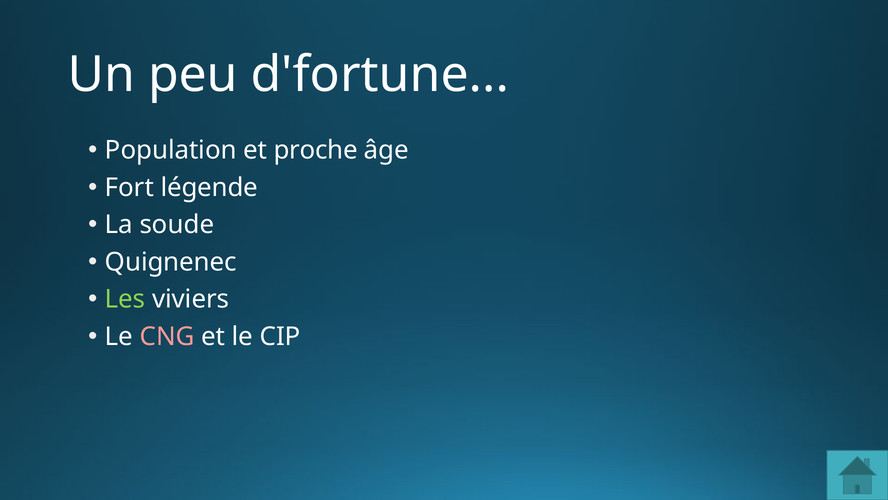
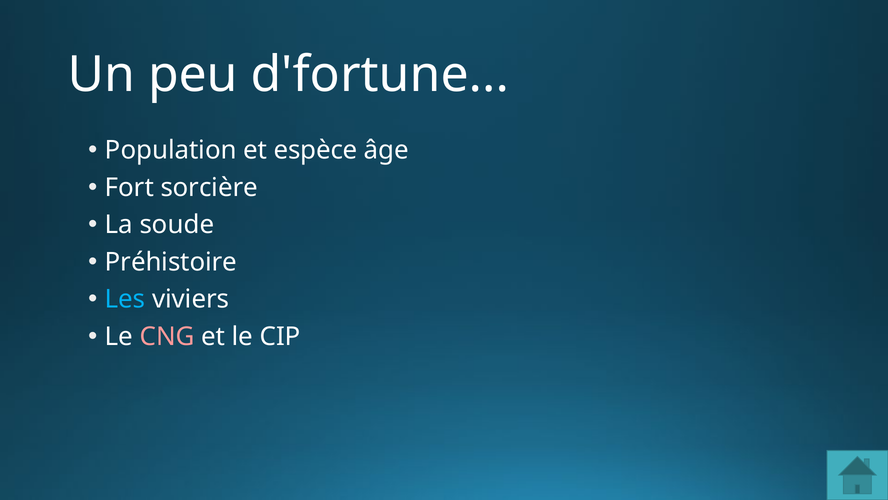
proche: proche -> espèce (316, 150)
légende: légende -> sorcière (209, 187)
Quignenec: Quignenec -> Préhistoire (171, 262)
Les colour: light green -> light blue (125, 299)
